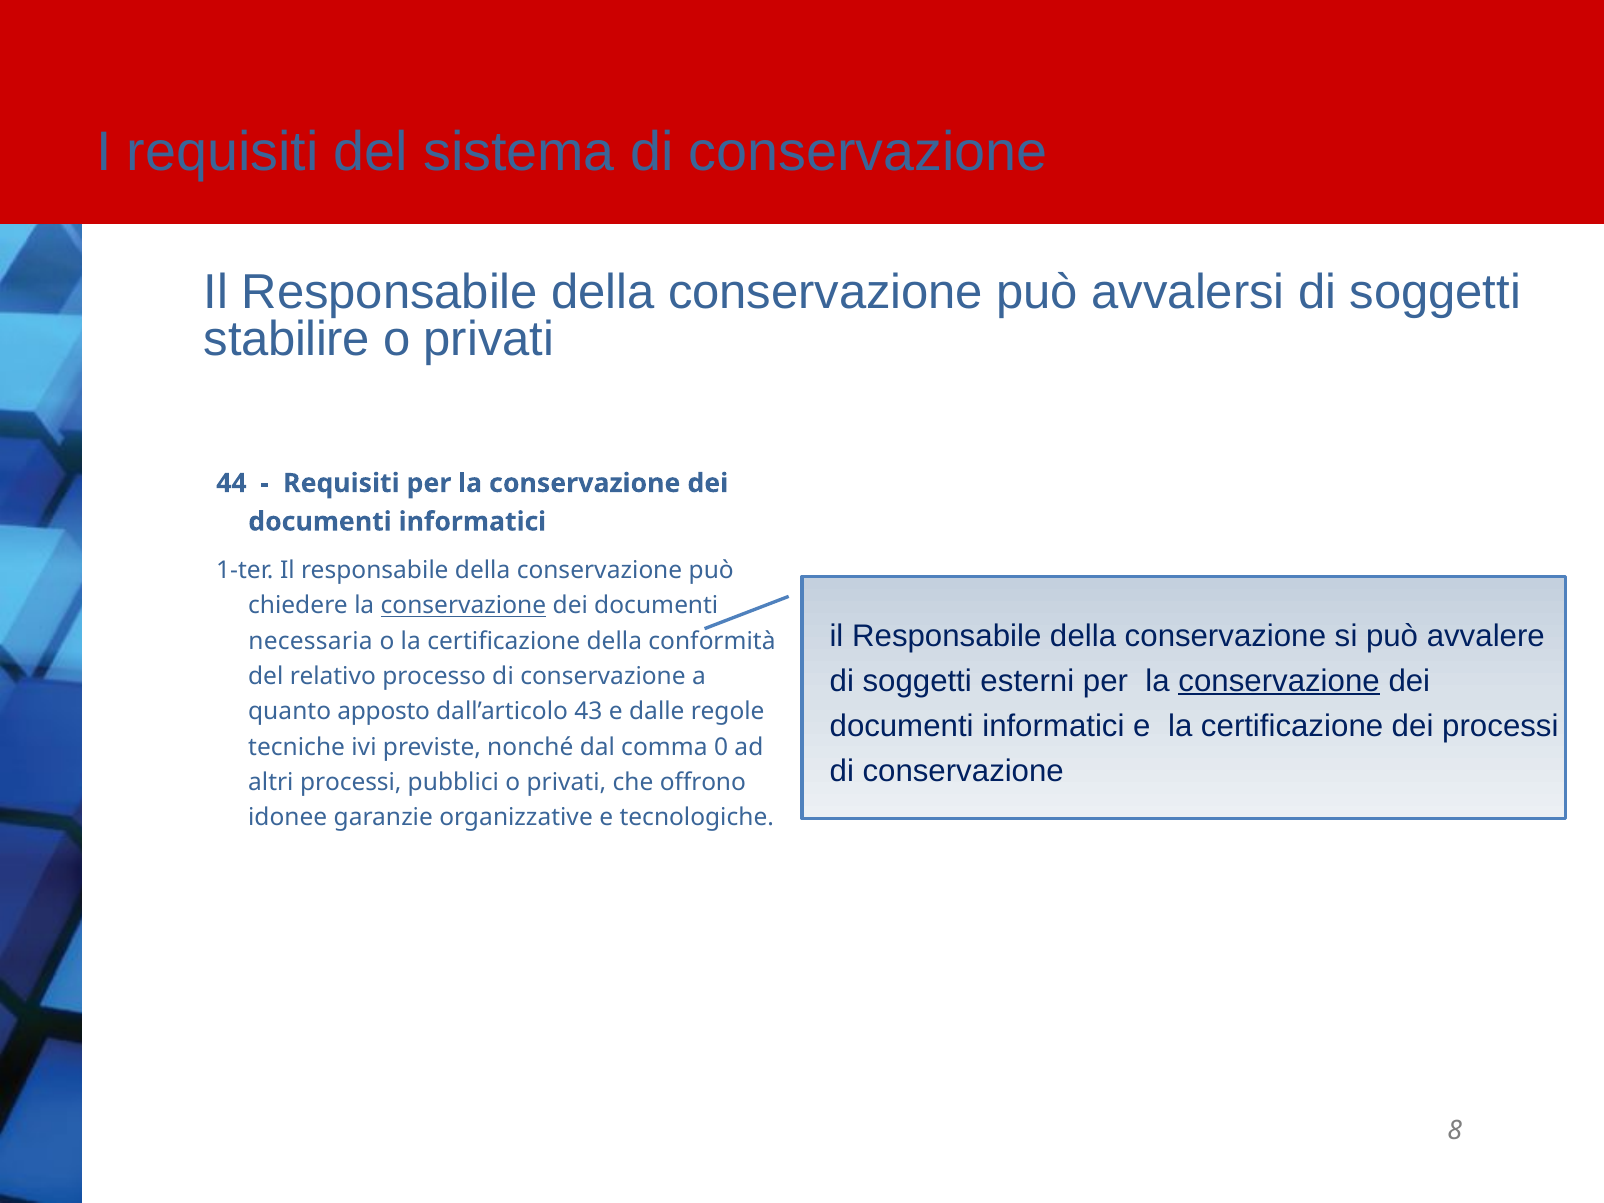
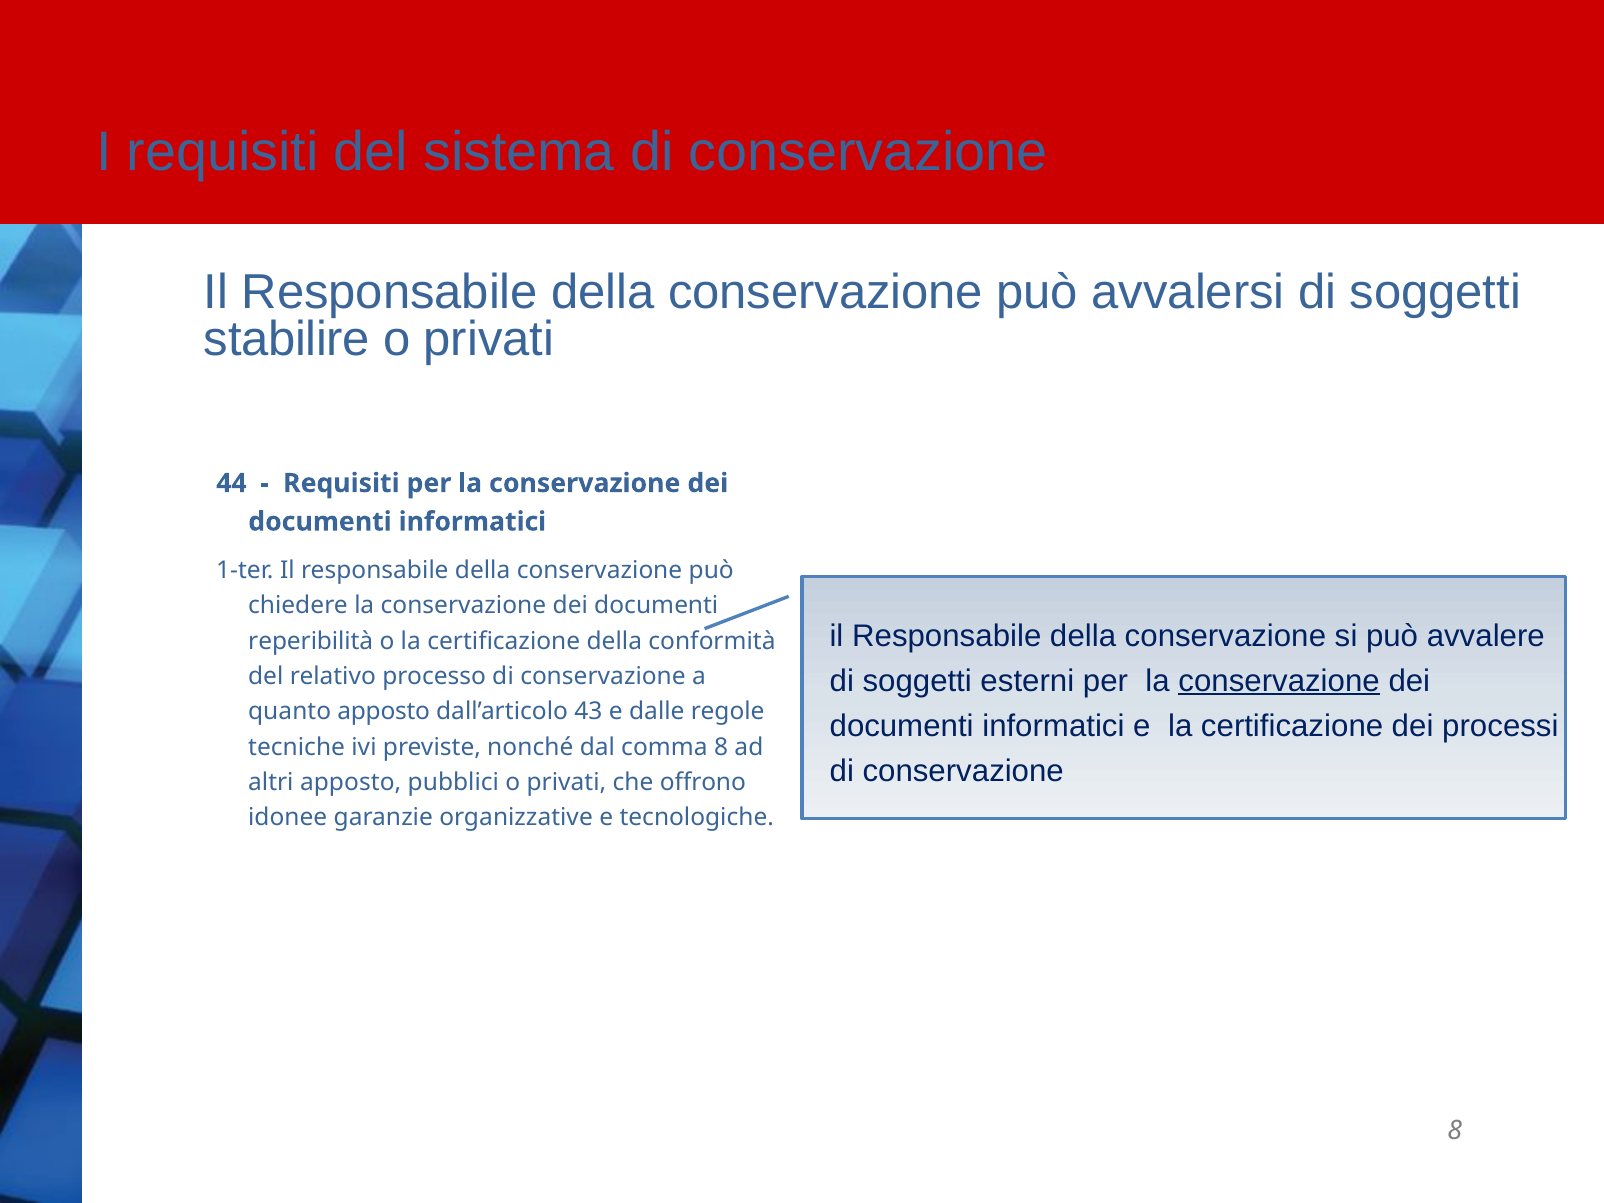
conservazione underline: present -> none (463, 606)
necessaria: necessaria -> reperibilità (311, 641)
comma 0: 0 -> 8 (721, 747)
altri processi: processi -> apposto (351, 782)
